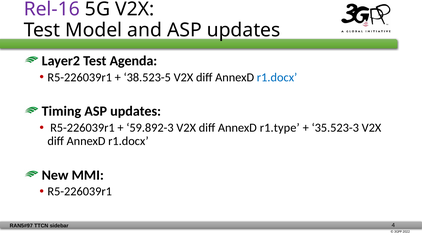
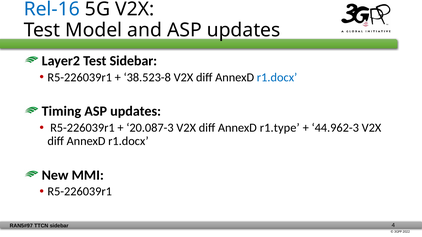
Rel-16 colour: purple -> blue (52, 9)
Test Agenda: Agenda -> Sidebar (133, 61)
38.523-5: 38.523-5 -> 38.523-8 (147, 77)
59.892-3: 59.892-3 -> 20.087-3 (150, 128)
35.523-3: 35.523-3 -> 44.962-3 (335, 128)
